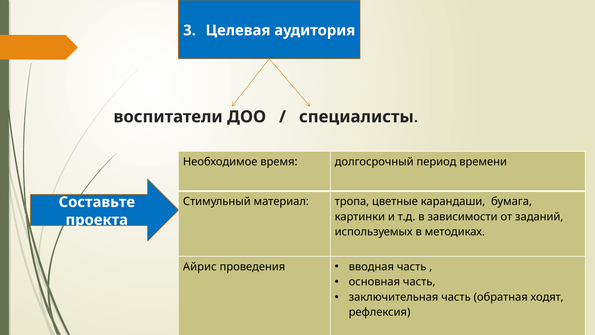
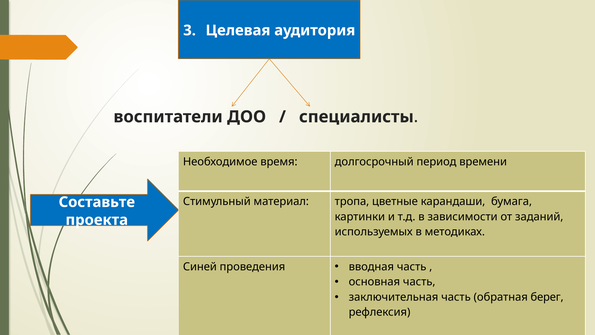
Айрис: Айрис -> Синей (200, 266)
ходят: ходят -> берег (547, 297)
